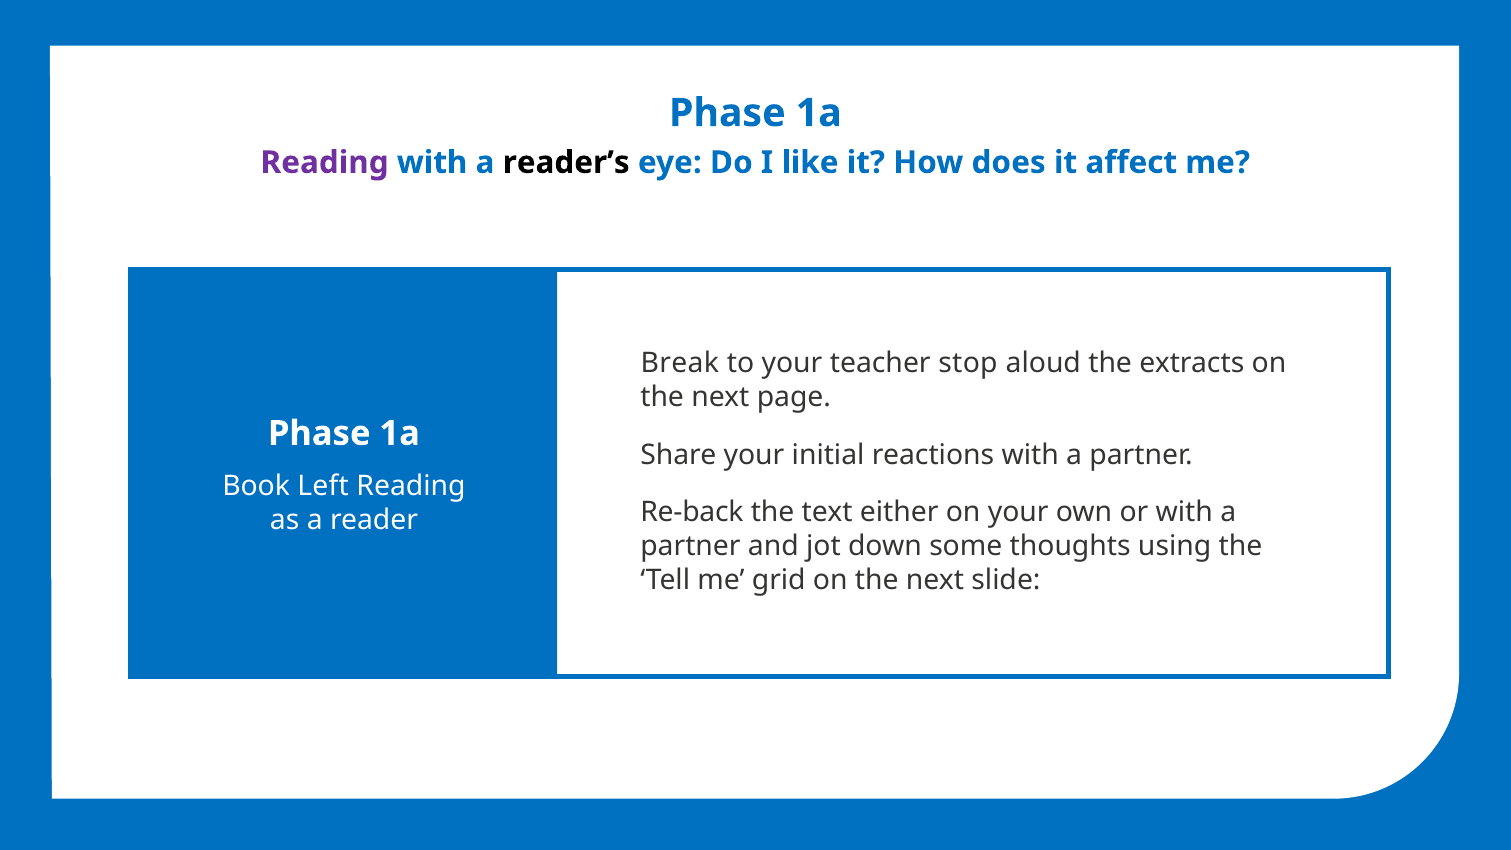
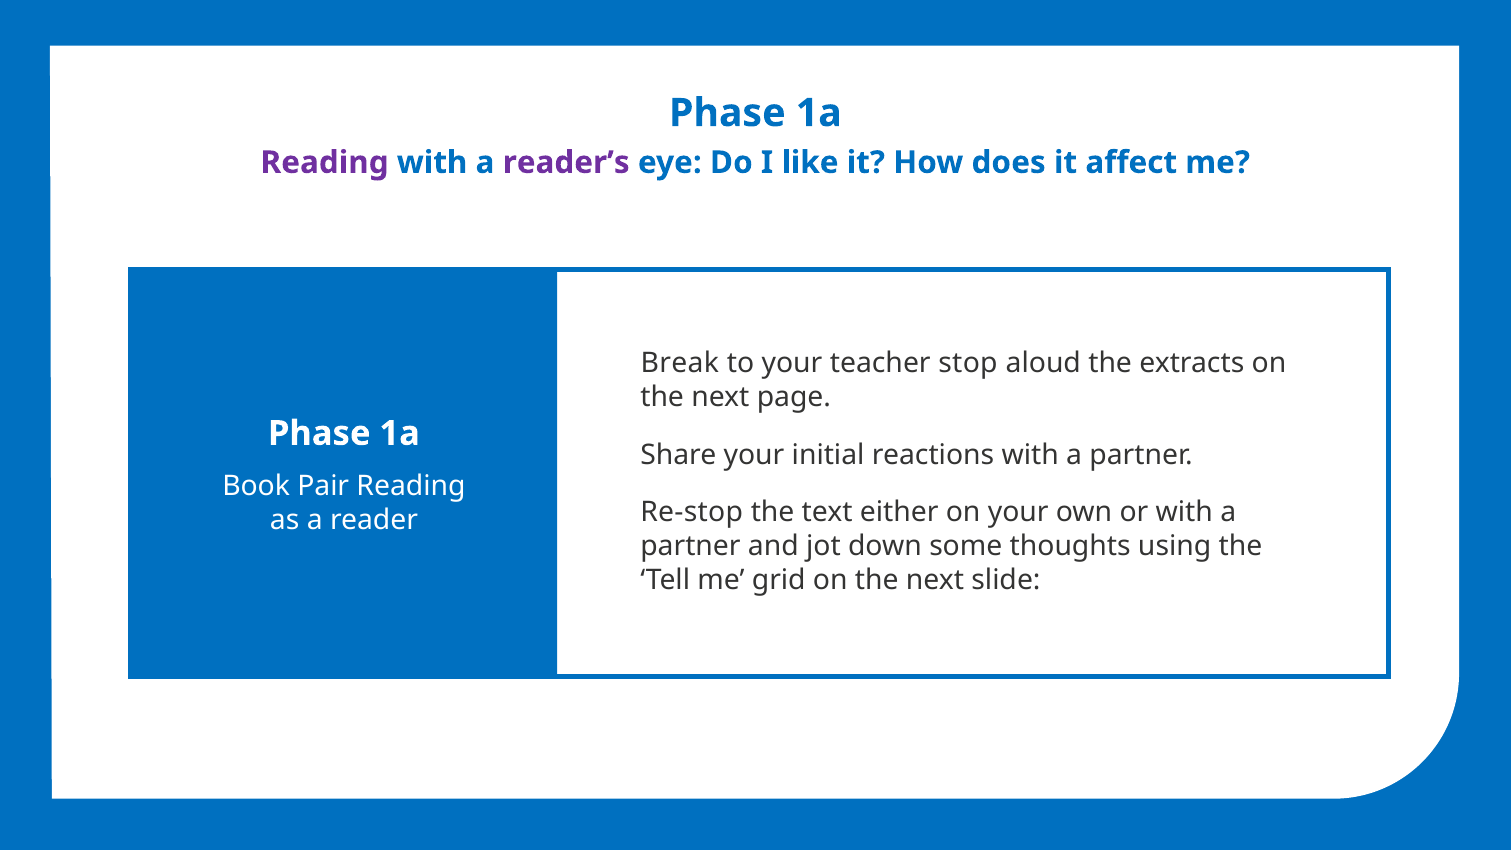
reader’s colour: black -> purple (566, 163)
Left: Left -> Pair (323, 486)
Re-back: Re-back -> Re-stop (692, 512)
